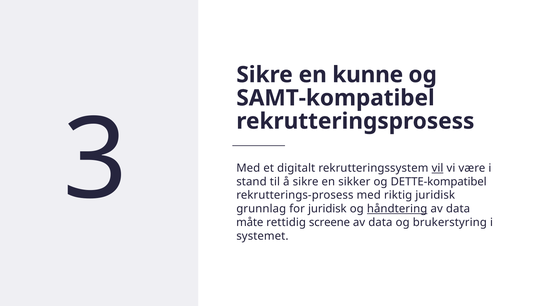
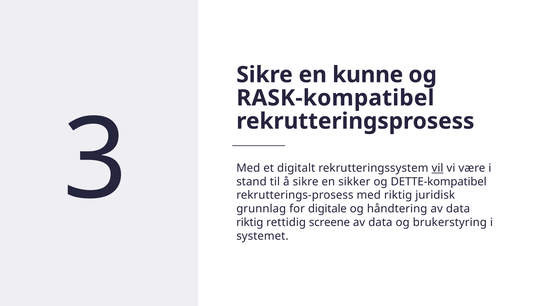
SAMT-kompatibel: SAMT-kompatibel -> RASK-kompatibel (335, 98)
for juridisk: juridisk -> digitale (327, 209)
håndtering underline: present -> none (397, 209)
måte: måte -> riktig (250, 222)
